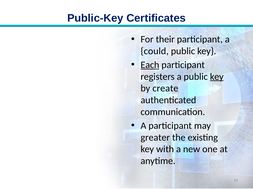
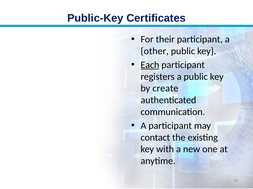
could: could -> other (155, 51)
key underline: present -> none (217, 77)
greater: greater -> contact (155, 138)
